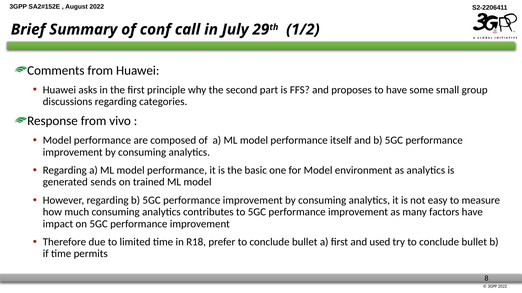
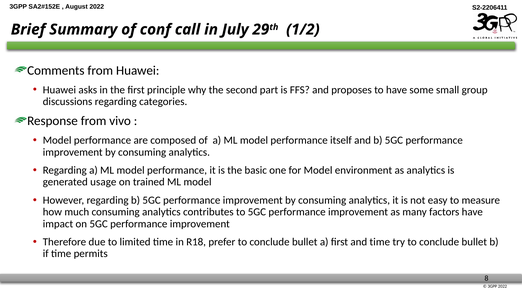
sends: sends -> usage (103, 182)
and used: used -> time (380, 243)
